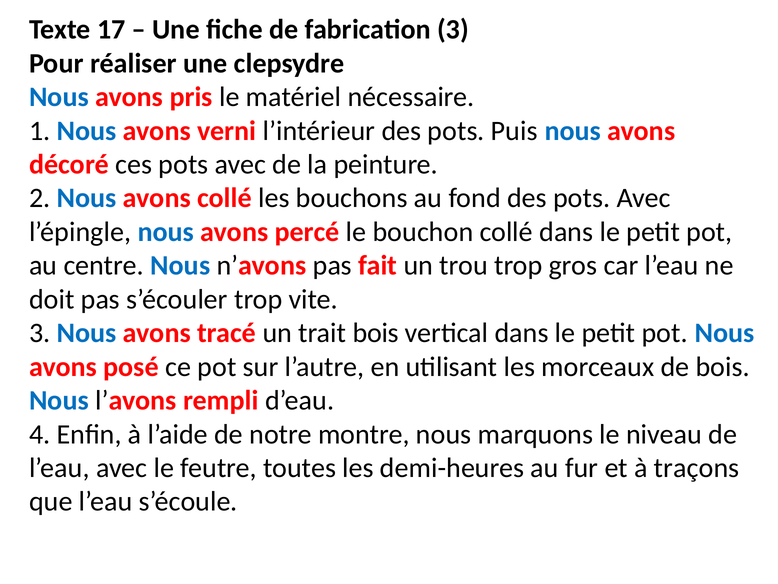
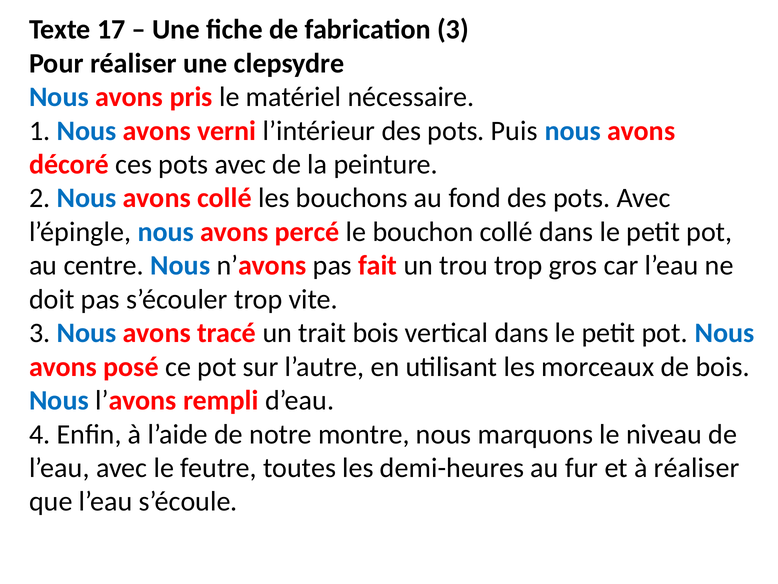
à traçons: traçons -> réaliser (697, 468)
